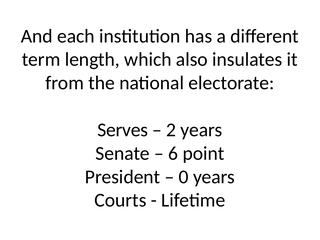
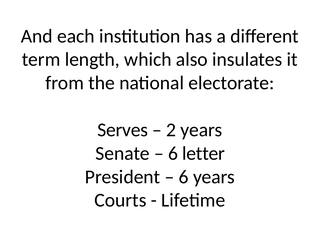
point: point -> letter (204, 153)
0: 0 -> 6 (184, 177)
